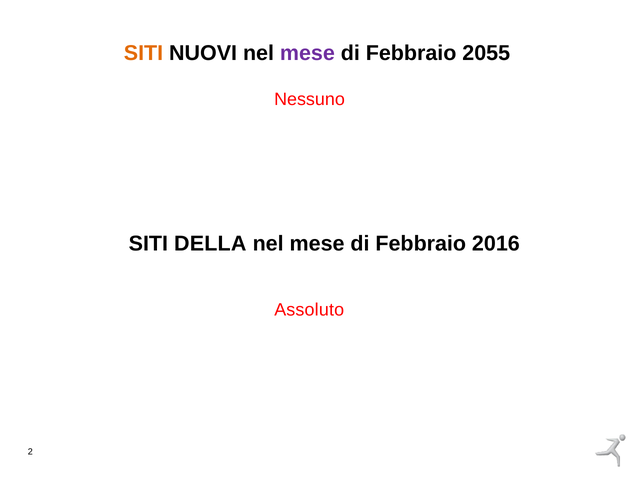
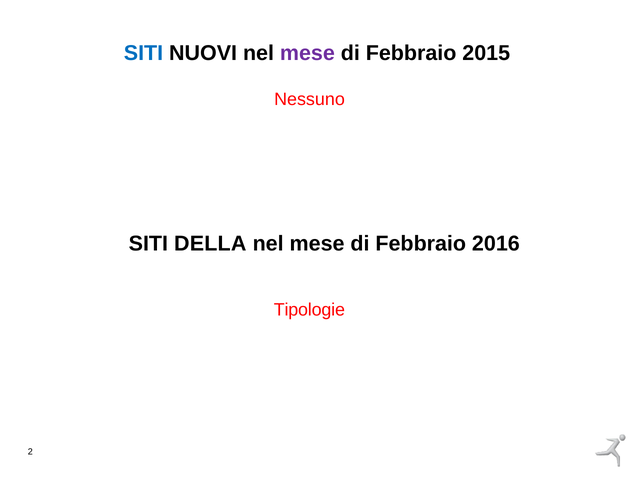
SITI colour: orange -> blue (144, 53)
2055: 2055 -> 2015 (486, 53)
Assoluto: Assoluto -> Tipologie (309, 310)
